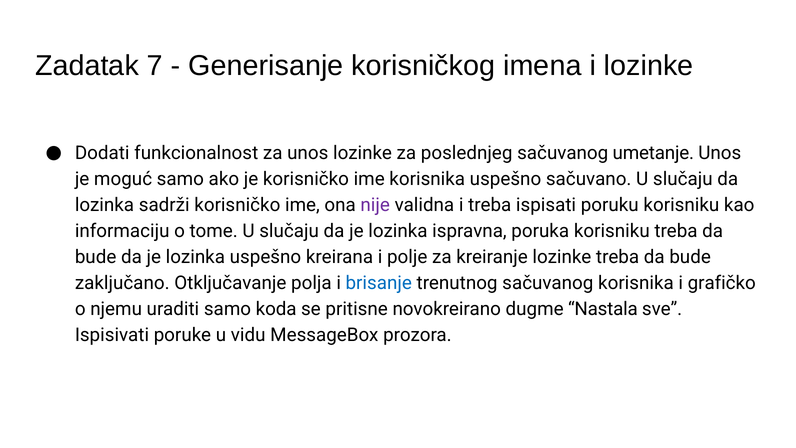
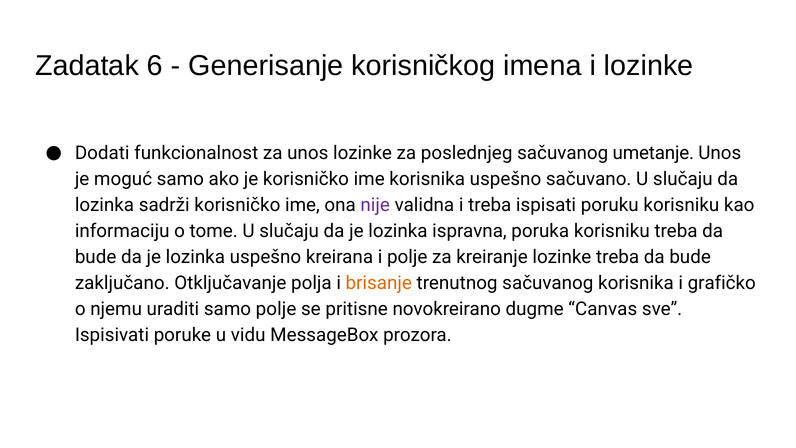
7: 7 -> 6 (155, 66)
brisanje colour: blue -> orange (379, 283)
samo koda: koda -> polje (276, 309)
Nastala: Nastala -> Canvas (603, 309)
